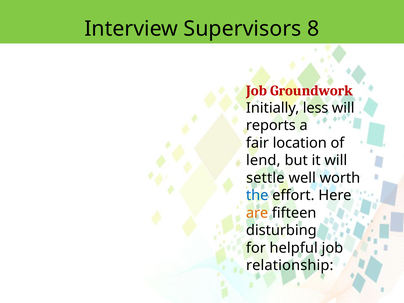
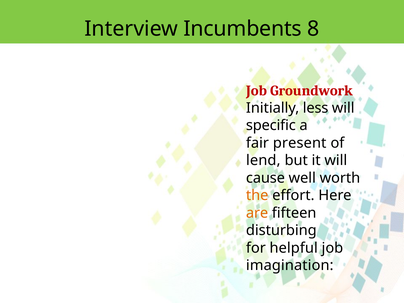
Supervisors: Supervisors -> Incumbents (243, 29)
reports: reports -> specific (271, 126)
location: location -> present (300, 143)
settle: settle -> cause (265, 178)
the colour: blue -> orange (257, 196)
relationship: relationship -> imagination (290, 265)
